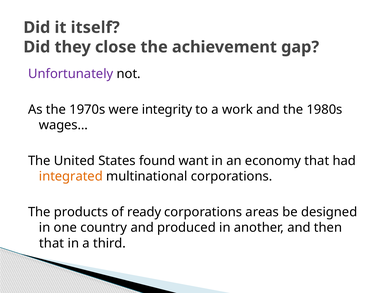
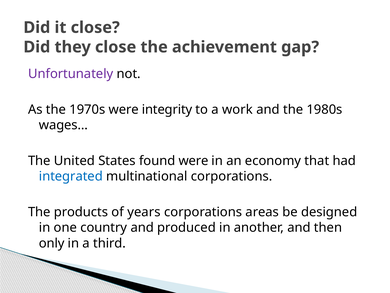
it itself: itself -> close (95, 27)
found want: want -> were (194, 160)
integrated colour: orange -> blue (71, 176)
ready: ready -> years (144, 212)
that: that -> only (52, 243)
